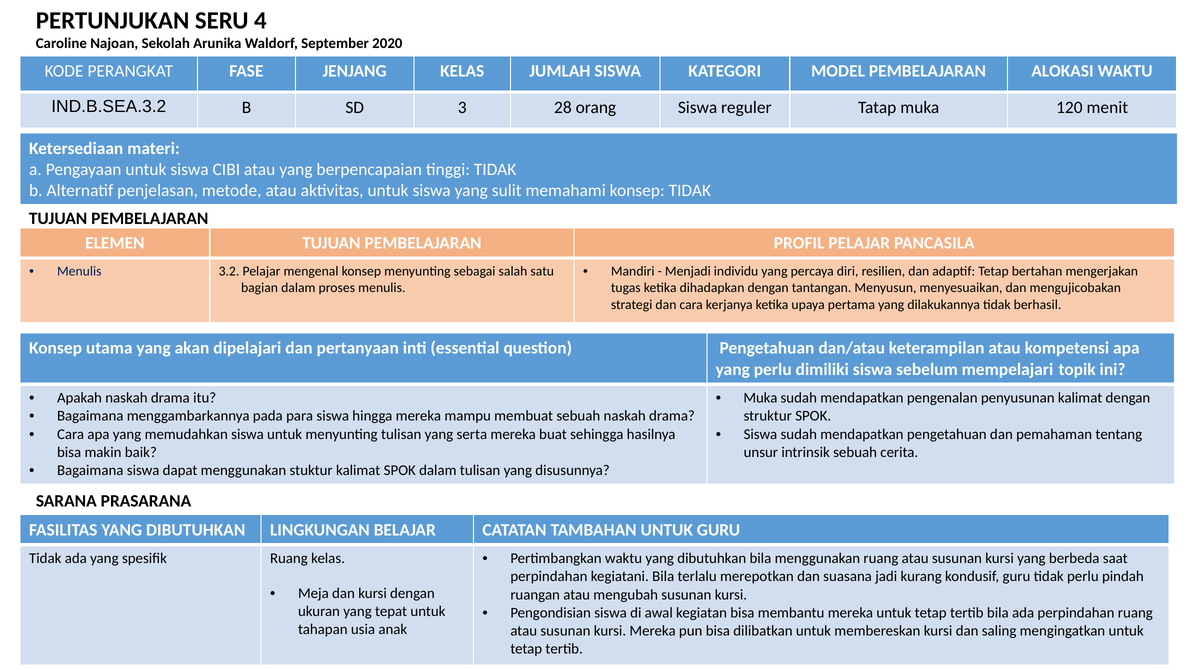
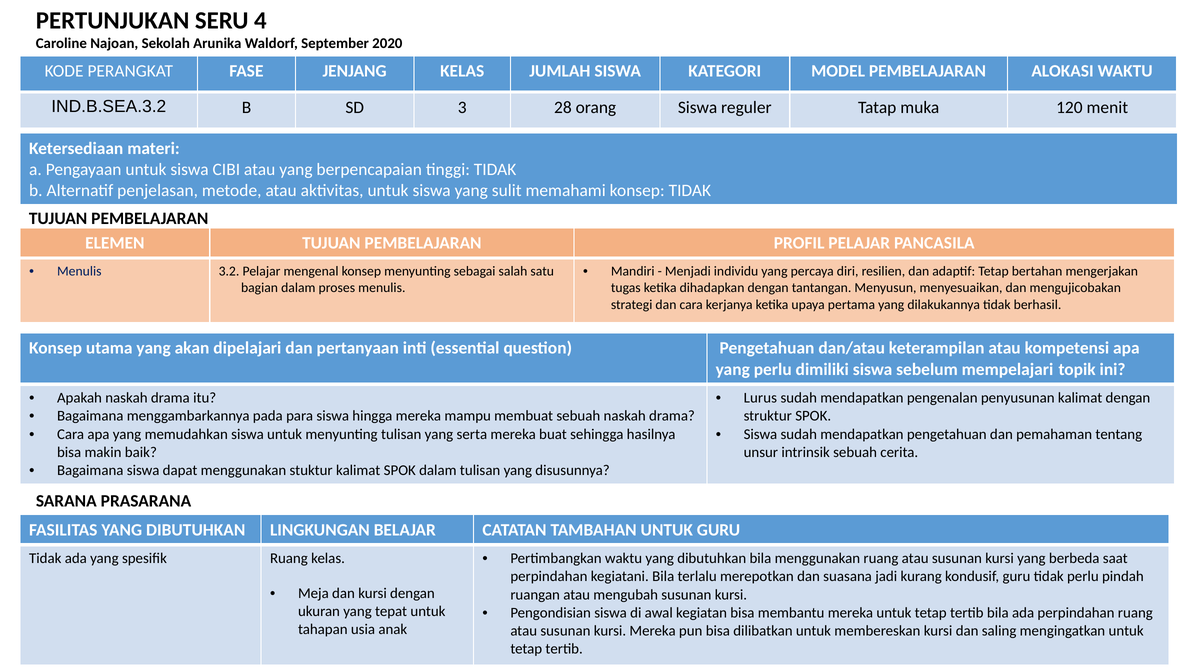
Muka: Muka -> Lurus (760, 398)
